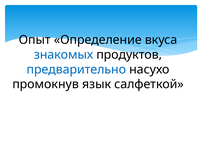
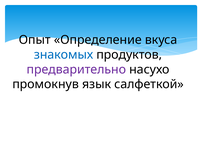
предварительно colour: blue -> purple (76, 70)
